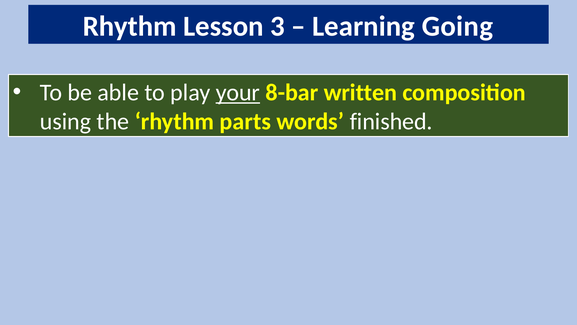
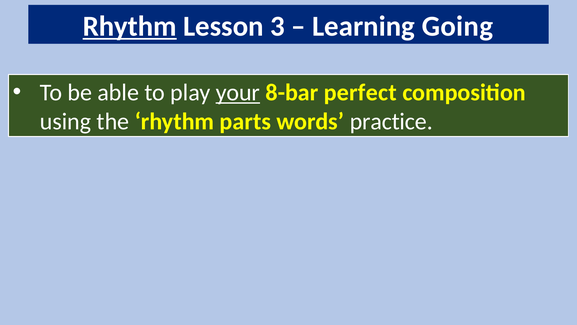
Rhythm underline: none -> present (130, 26)
written: written -> perfect (360, 93)
finished: finished -> practice (391, 121)
